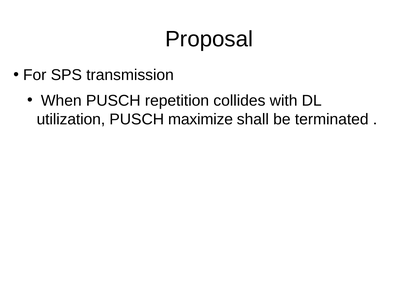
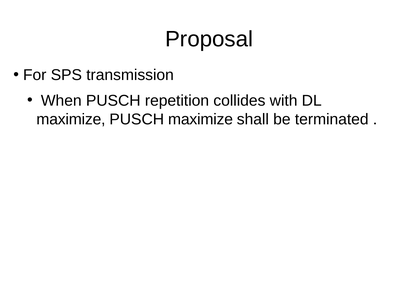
utilization: utilization -> maximize (71, 120)
